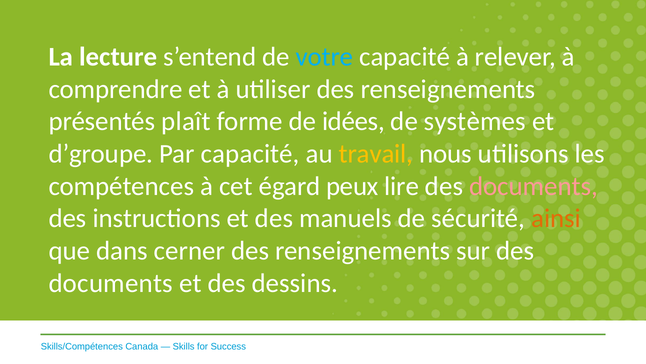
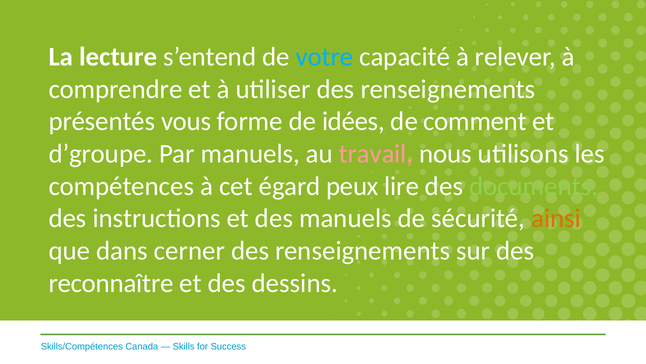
plaît: plaît -> vous (186, 121)
systèmes: systèmes -> comment (475, 121)
Par capacité: capacité -> manuels (250, 154)
travail colour: yellow -> pink (376, 154)
documents colour: pink -> light green (533, 186)
documents: documents -> reconnaître (111, 283)
